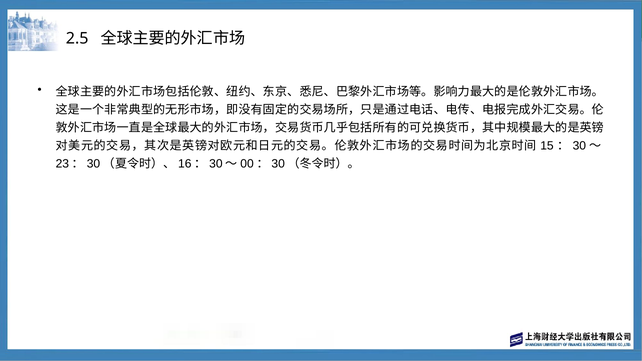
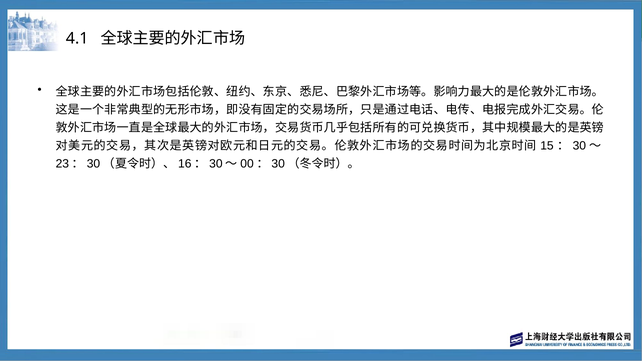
2.5: 2.5 -> 4.1 (77, 38)
